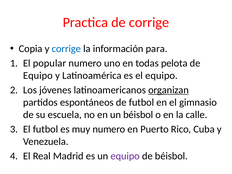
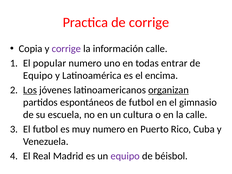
corrige colour: blue -> purple (66, 49)
información para: para -> calle (157, 49)
pelota: pelota -> entrar (174, 63)
el equipo: equipo -> encima (162, 76)
Los underline: none -> present (30, 90)
un béisbol: béisbol -> cultura (138, 115)
